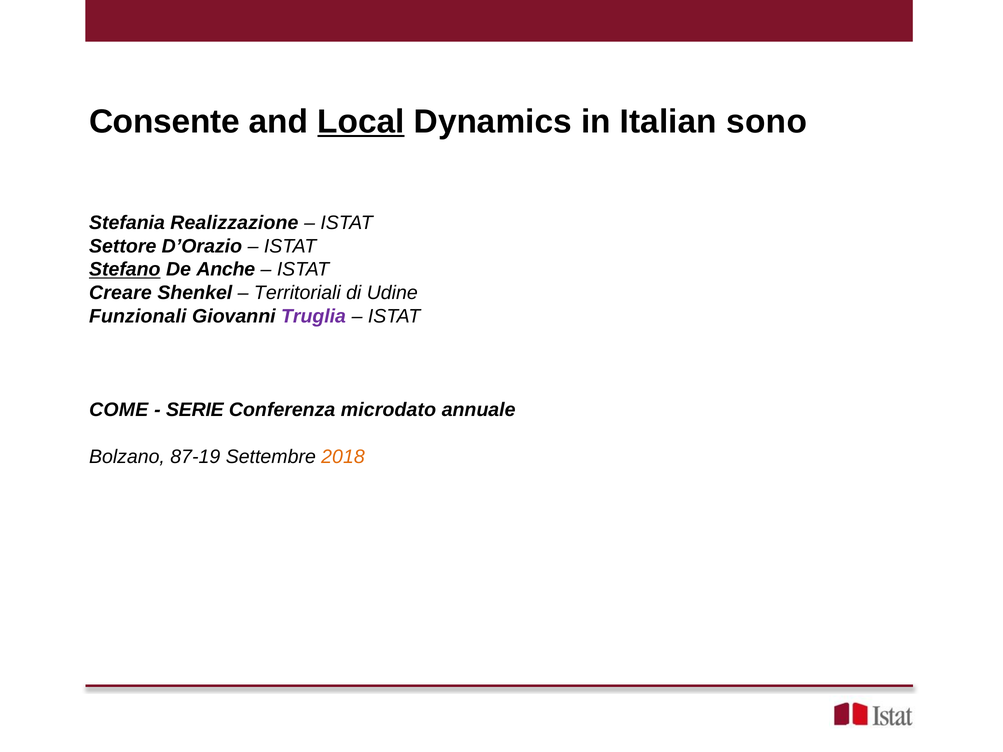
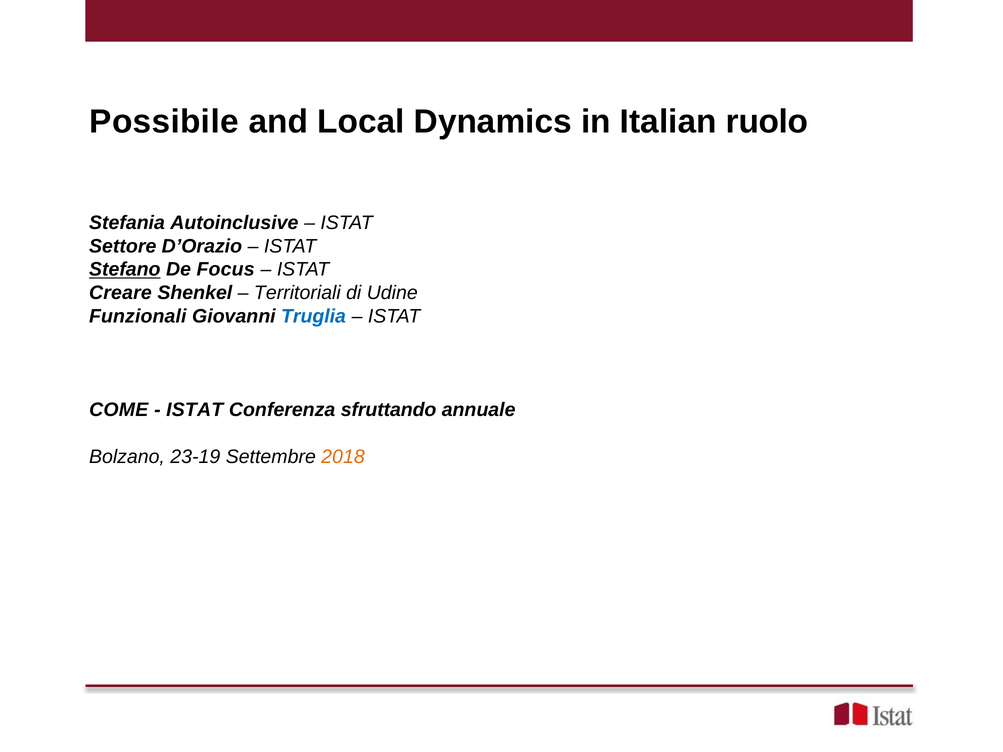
Consente: Consente -> Possibile (164, 122)
Local underline: present -> none (361, 122)
sono: sono -> ruolo (767, 122)
Realizzazione: Realizzazione -> Autoinclusive (234, 223)
Anche: Anche -> Focus (226, 270)
Truglia colour: purple -> blue (313, 316)
SERIE: SERIE -> ISTAT (195, 410)
microdato: microdato -> sfruttando (389, 410)
87-19: 87-19 -> 23-19 (195, 457)
